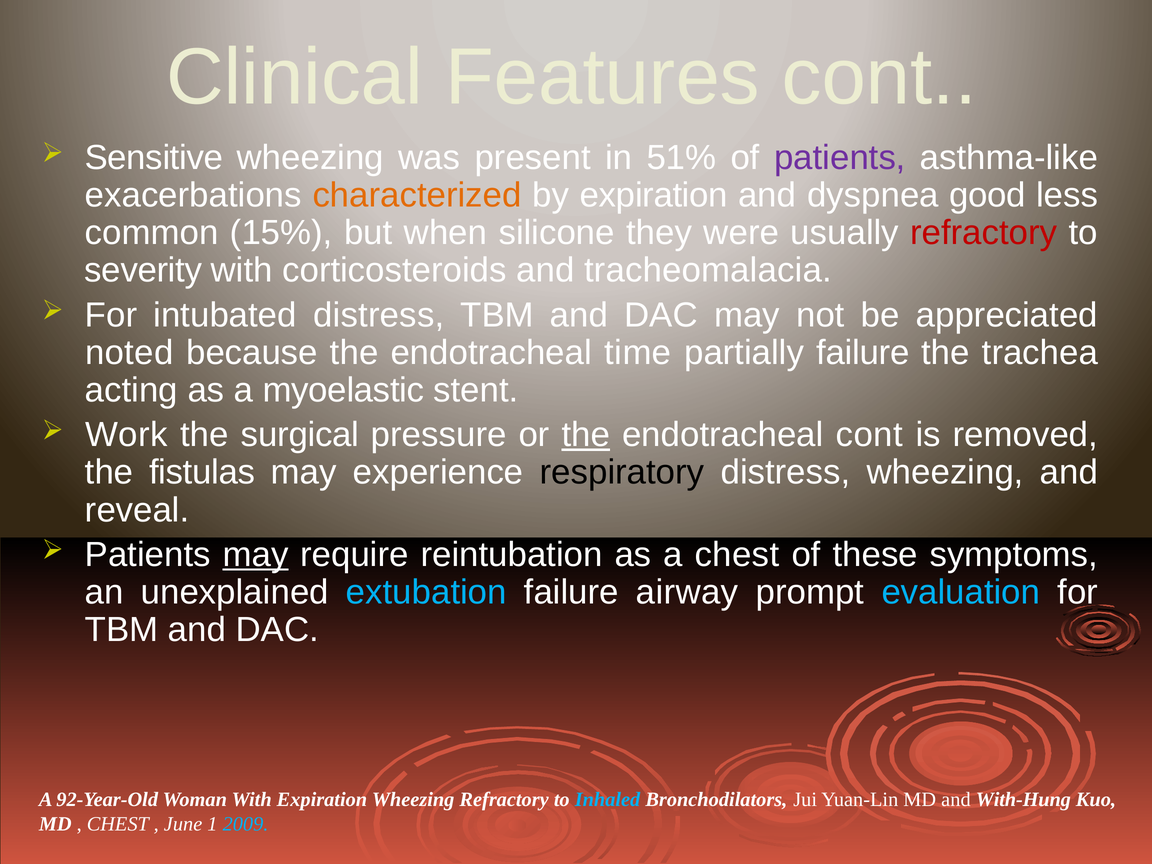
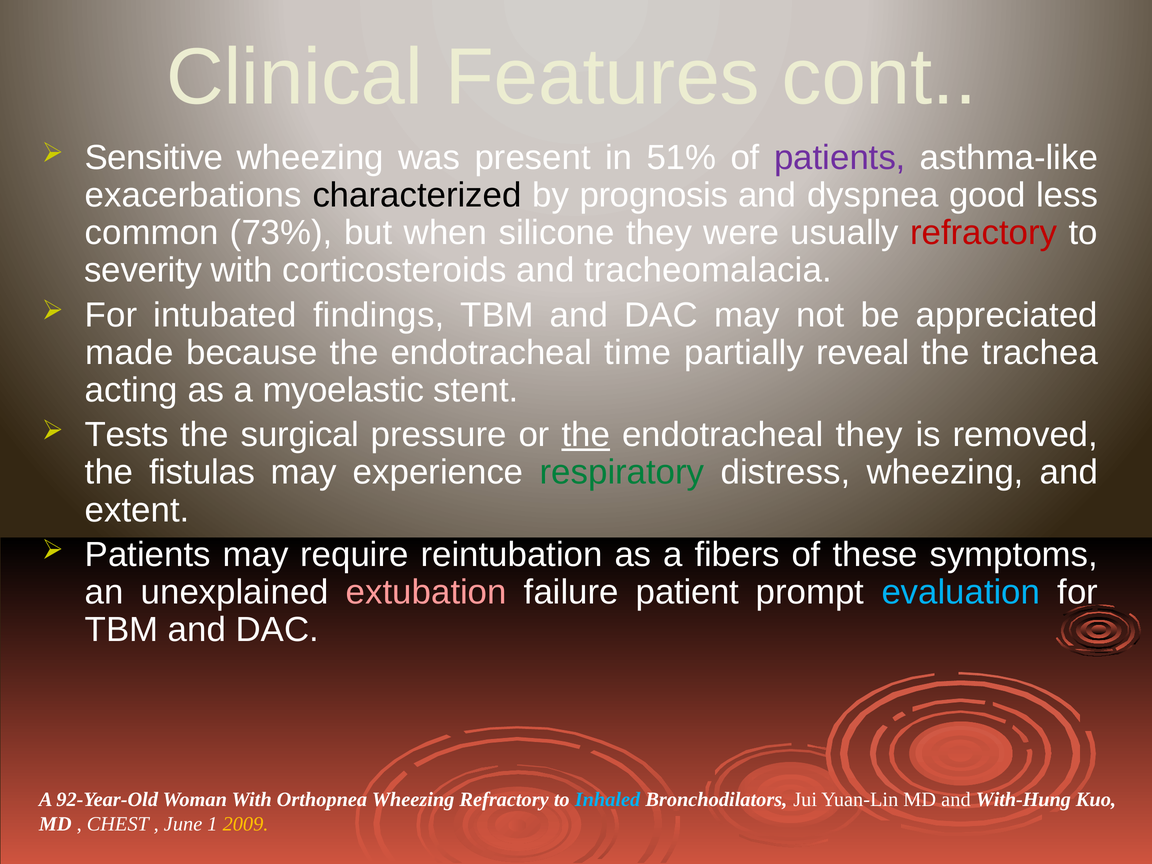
characterized colour: orange -> black (417, 195)
by expiration: expiration -> prognosis (654, 195)
15%: 15% -> 73% (281, 233)
intubated distress: distress -> findings (379, 315)
noted: noted -> made (129, 353)
partially failure: failure -> reveal (863, 353)
Work: Work -> Tests (127, 435)
endotracheal cont: cont -> they (869, 435)
respiratory colour: black -> green (622, 472)
reveal: reveal -> extent (137, 510)
may underline: present -> none (256, 555)
a chest: chest -> fibers (737, 555)
extubation colour: light blue -> pink (426, 592)
airway: airway -> patient (687, 592)
With Expiration: Expiration -> Orthopnea (322, 800)
2009 colour: light blue -> yellow (246, 824)
